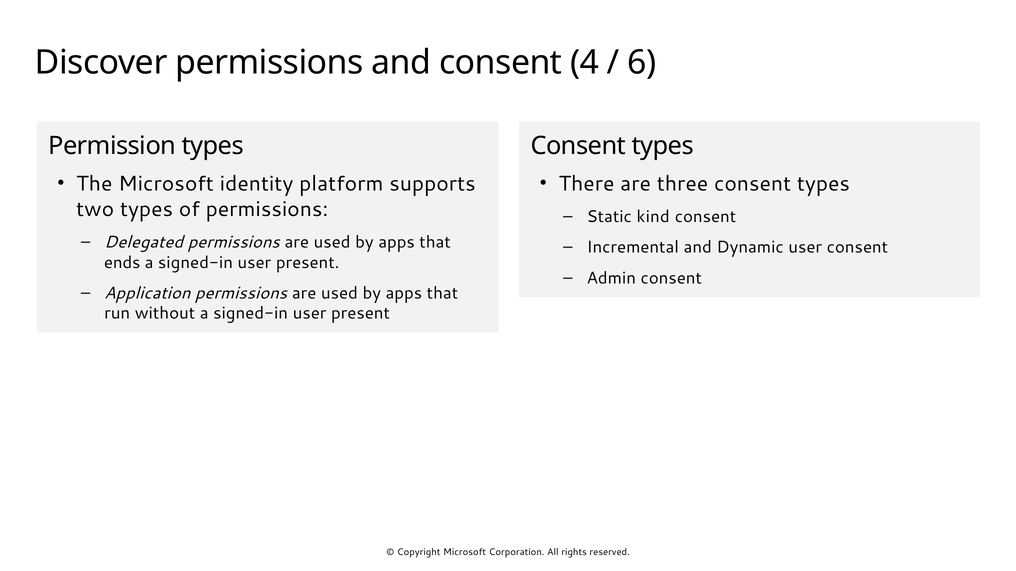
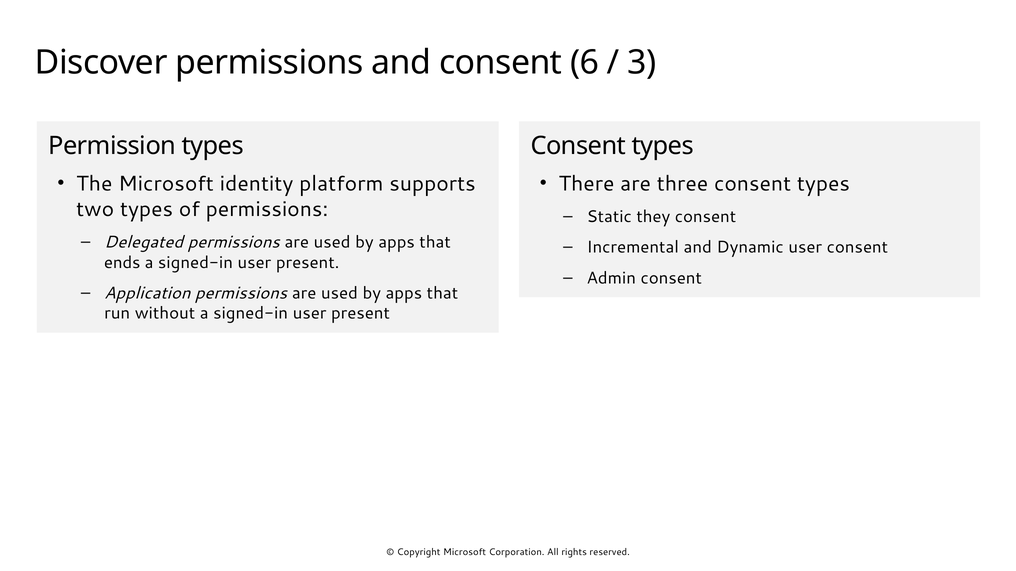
4: 4 -> 6 (585, 62)
6: 6 -> 3 (642, 62)
kind: kind -> they (653, 217)
